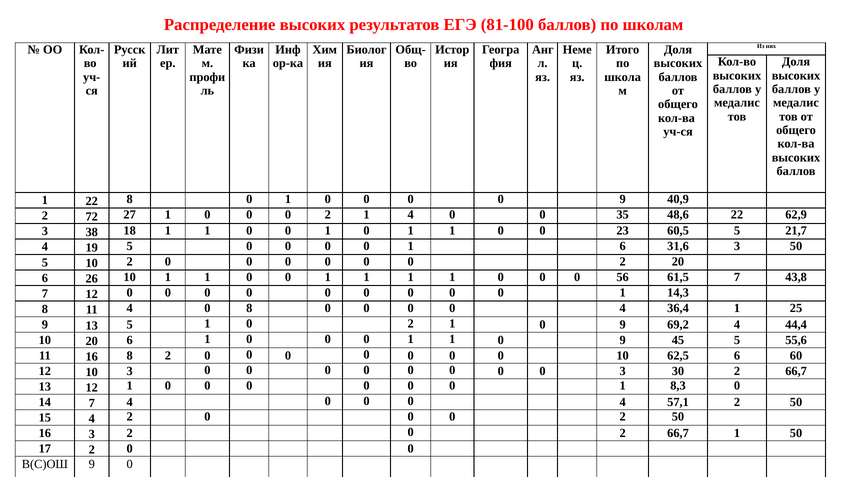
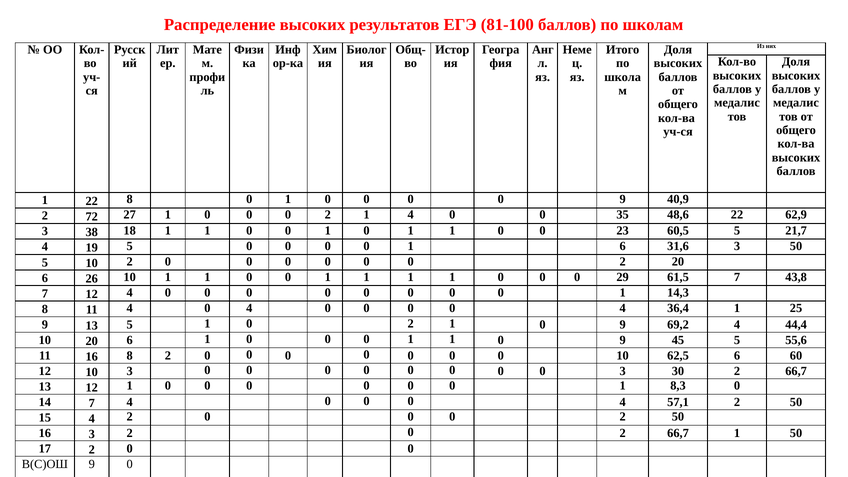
56: 56 -> 29 (623, 277)
12 0: 0 -> 4 (130, 293)
4 0 8: 8 -> 4 (249, 308)
